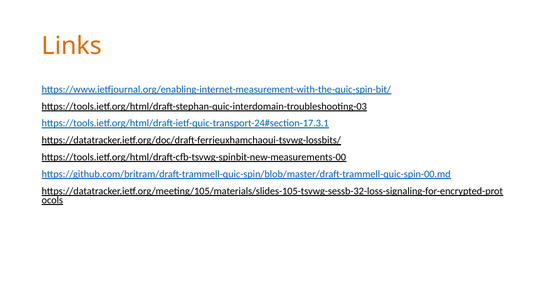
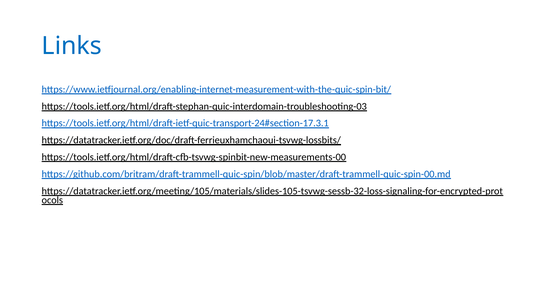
Links colour: orange -> blue (72, 46)
